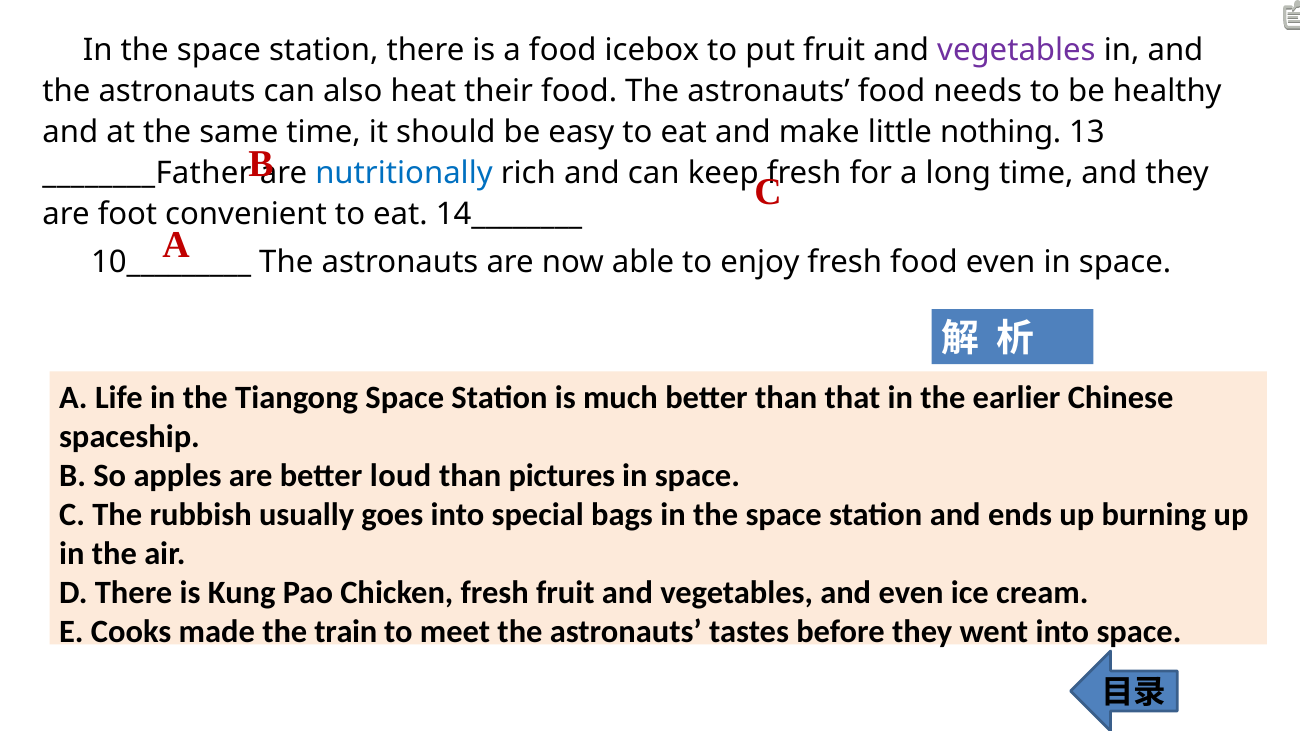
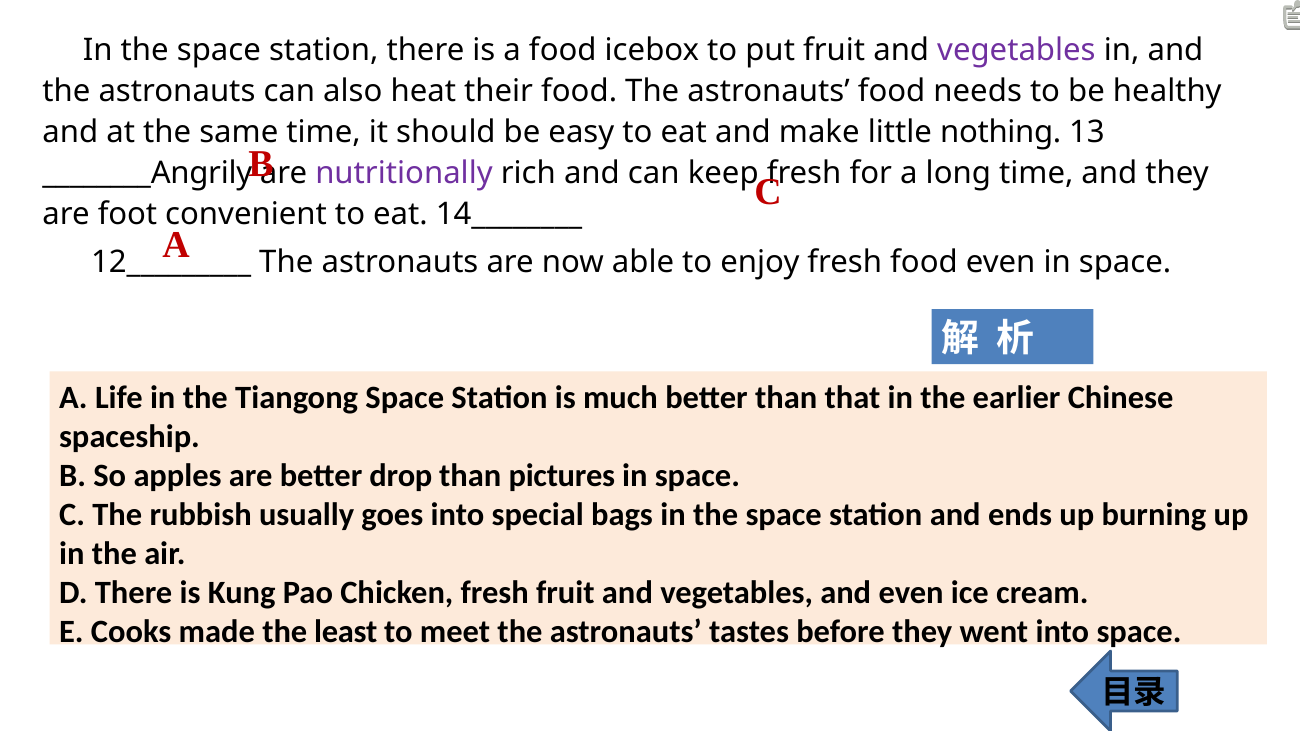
________Father: ________Father -> ________Angrily (147, 173)
nutritionally colour: blue -> purple (404, 173)
10_________: 10_________ -> 12_________ (171, 262)
loud: loud -> drop (401, 476)
train: train -> least (346, 632)
